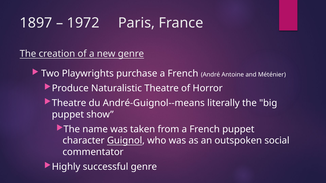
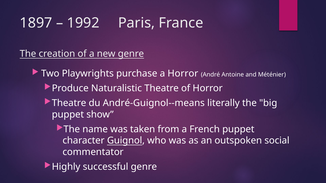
1972: 1972 -> 1992 (83, 23)
purchase a French: French -> Horror (183, 74)
